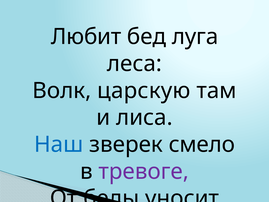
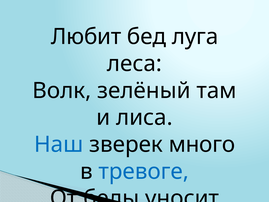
царскую: царскую -> зелёный (144, 91)
смело: смело -> много (202, 144)
тревоге colour: purple -> blue (144, 171)
